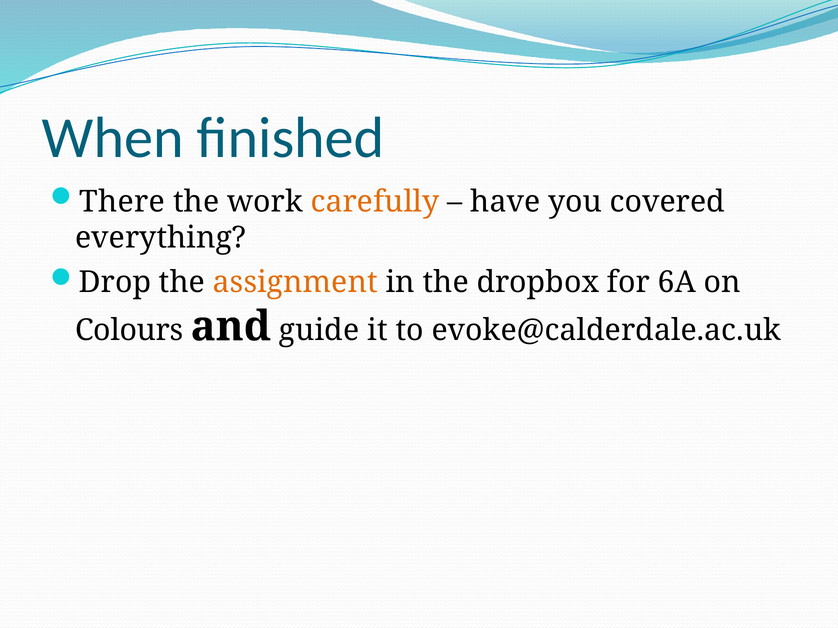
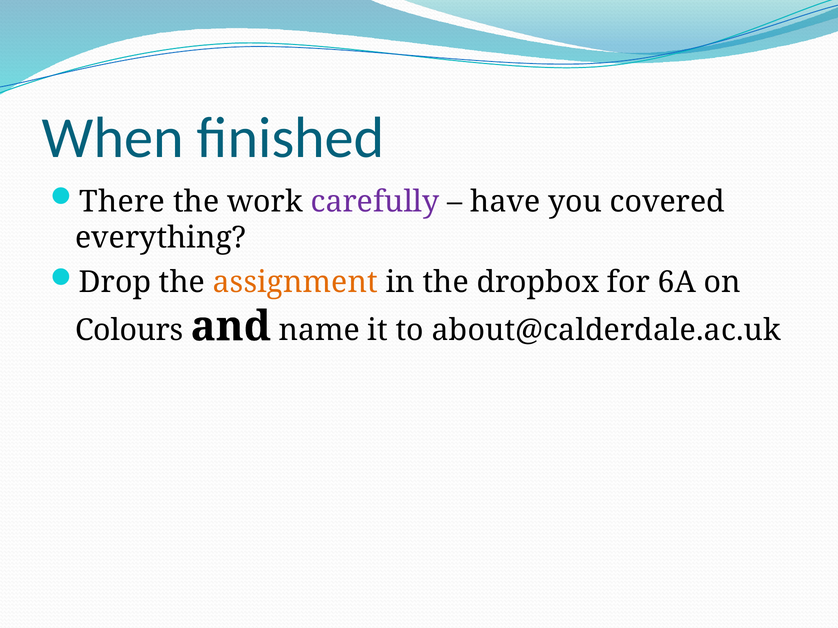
carefully colour: orange -> purple (375, 202)
guide: guide -> name (319, 331)
evoke@calderdale.ac.uk: evoke@calderdale.ac.uk -> about@calderdale.ac.uk (606, 331)
